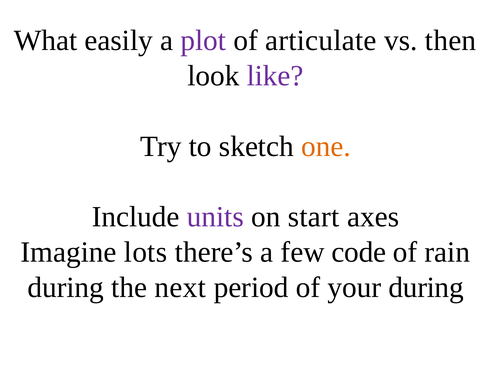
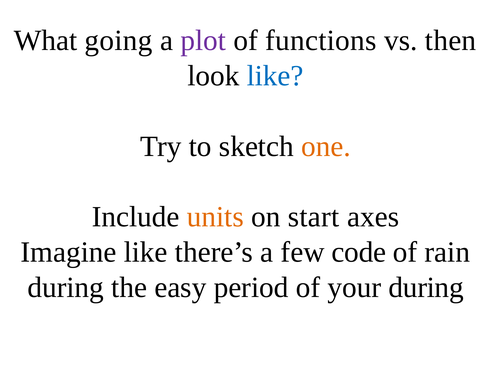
easily: easily -> going (119, 41)
articulate: articulate -> functions (321, 41)
like colour: purple -> blue (275, 76)
units colour: purple -> orange (215, 216)
Imagine lots: lots -> like (146, 252)
next: next -> easy (180, 287)
